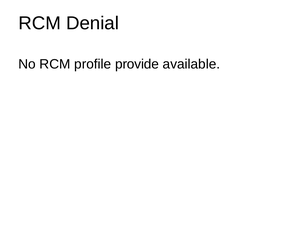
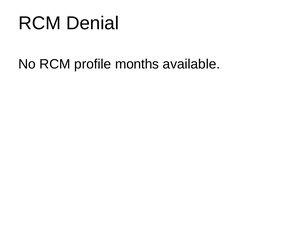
provide: provide -> months (137, 64)
